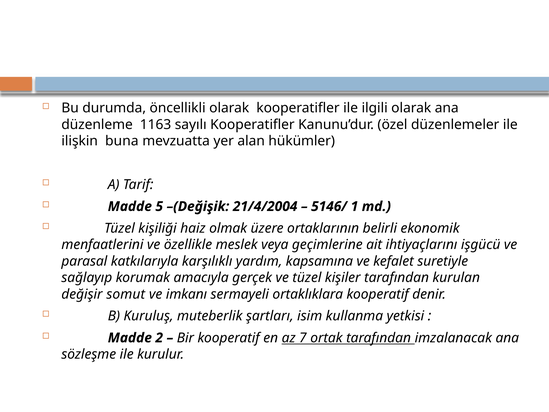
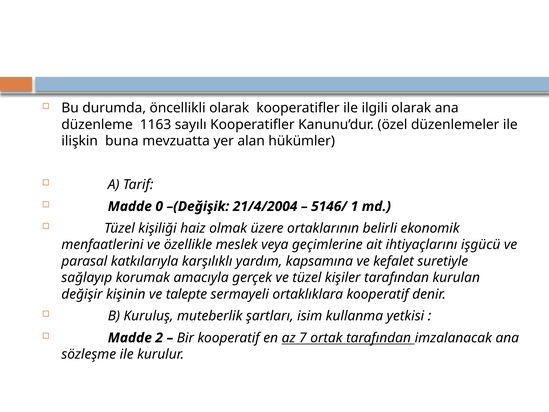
5: 5 -> 0 (159, 206)
somut: somut -> kişinin (126, 294)
imkanı: imkanı -> talepte (187, 294)
